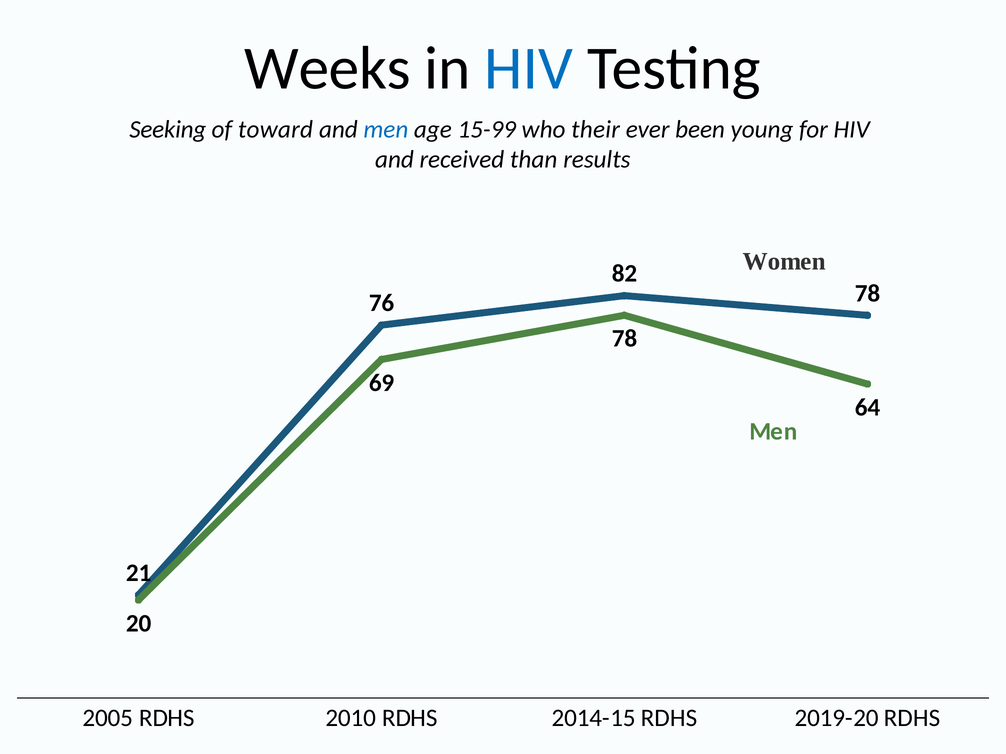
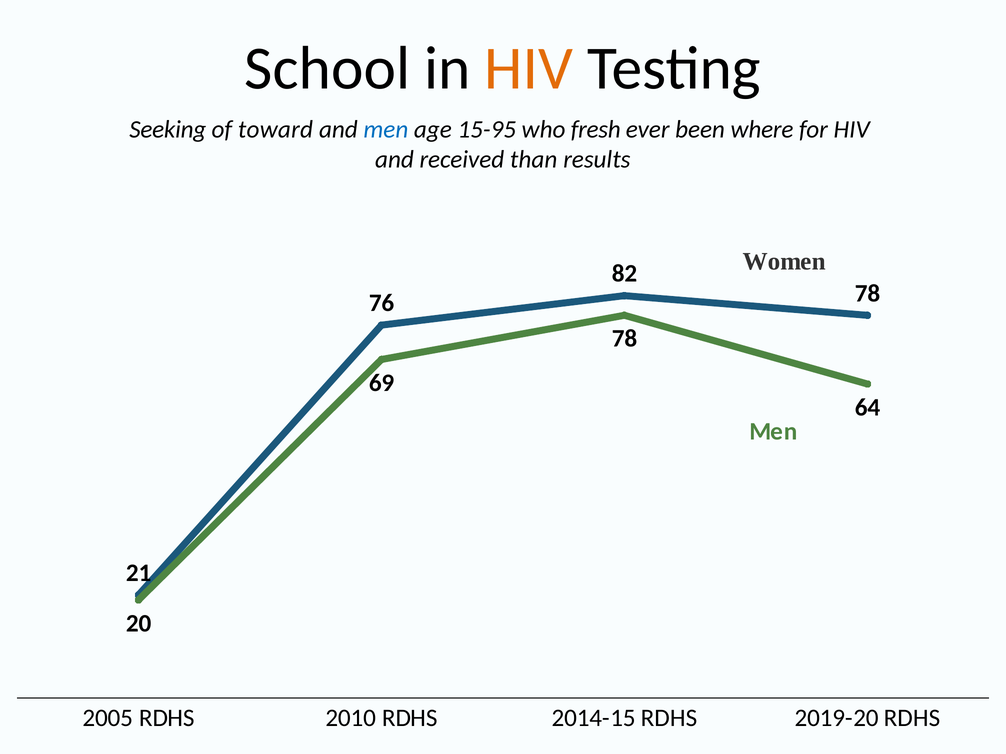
Weeks: Weeks -> School (327, 69)
HIV colour: blue -> orange (529, 69)
15-99: 15-99 -> 15-95 (487, 129)
their: their -> fresh (596, 129)
young: young -> where (762, 129)
